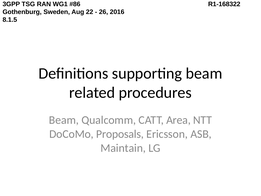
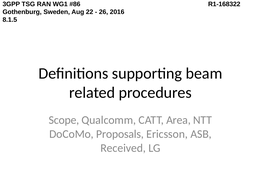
Beam: Beam -> Scope (64, 120)
Maintain: Maintain -> Received (123, 148)
